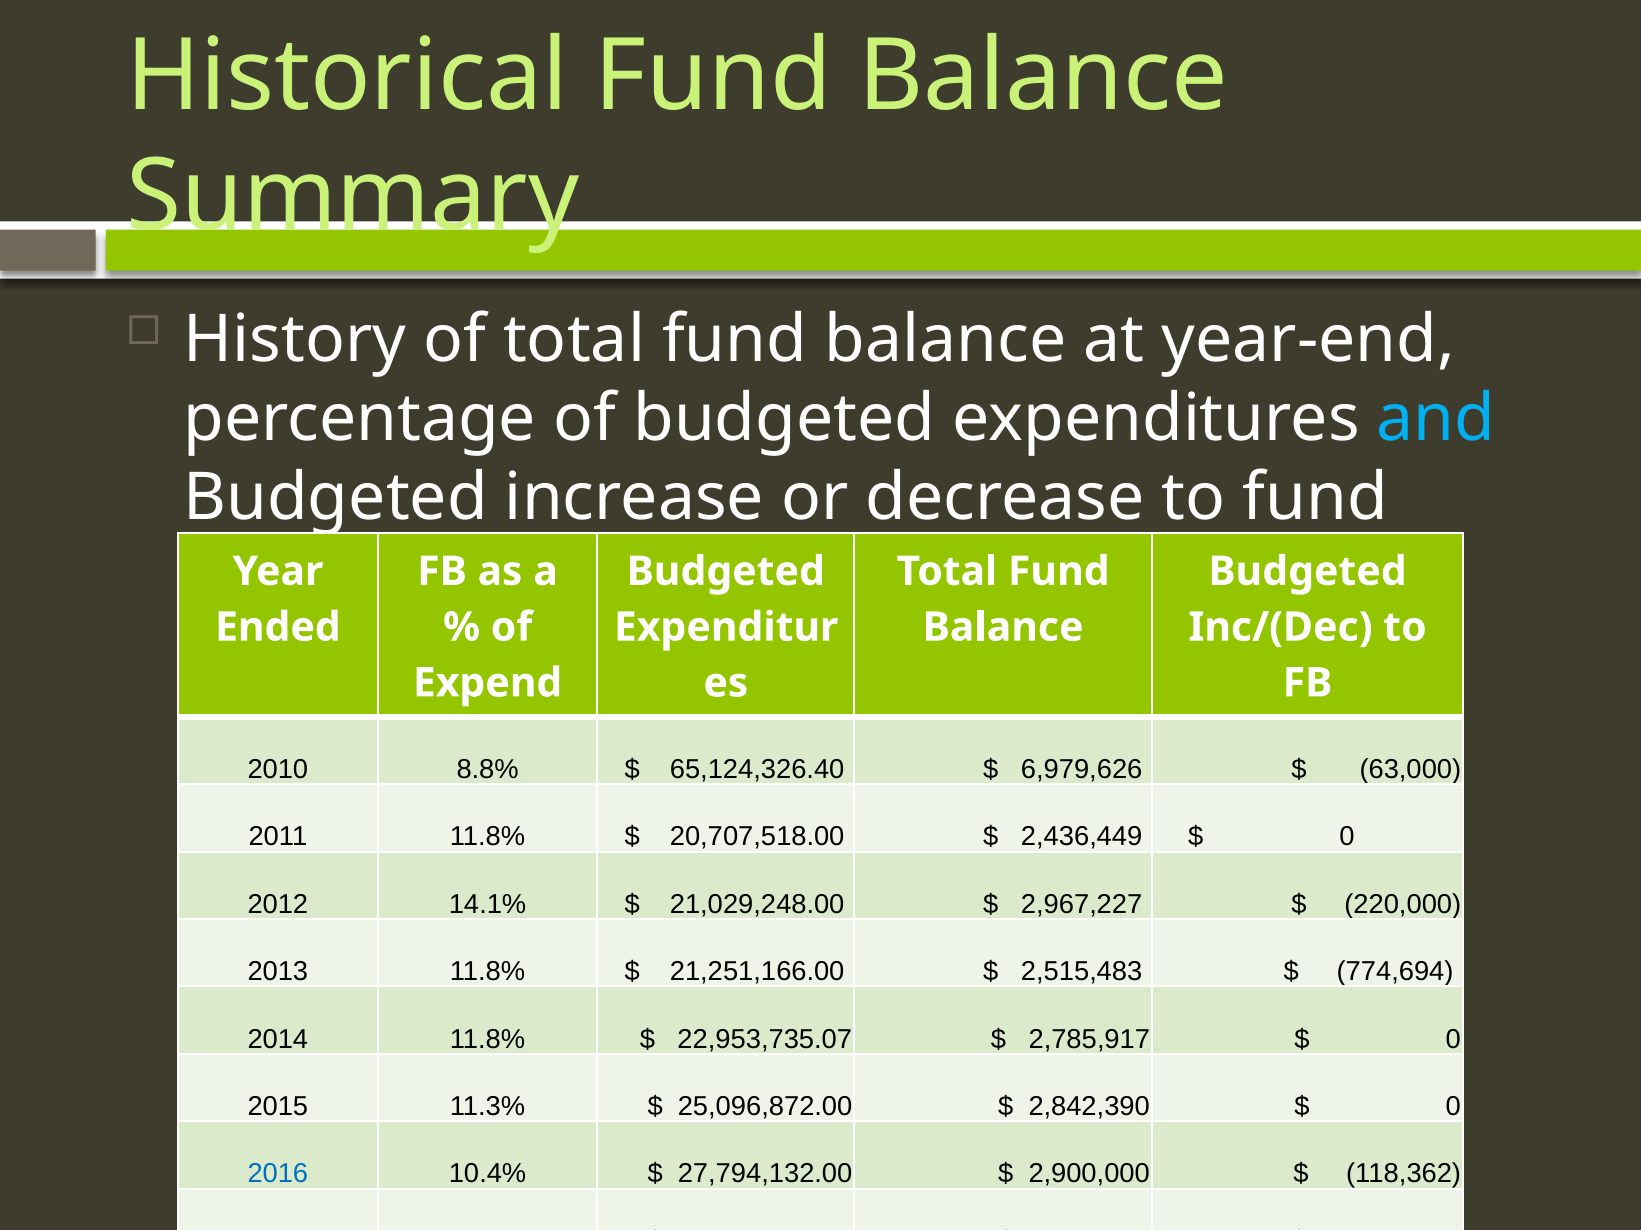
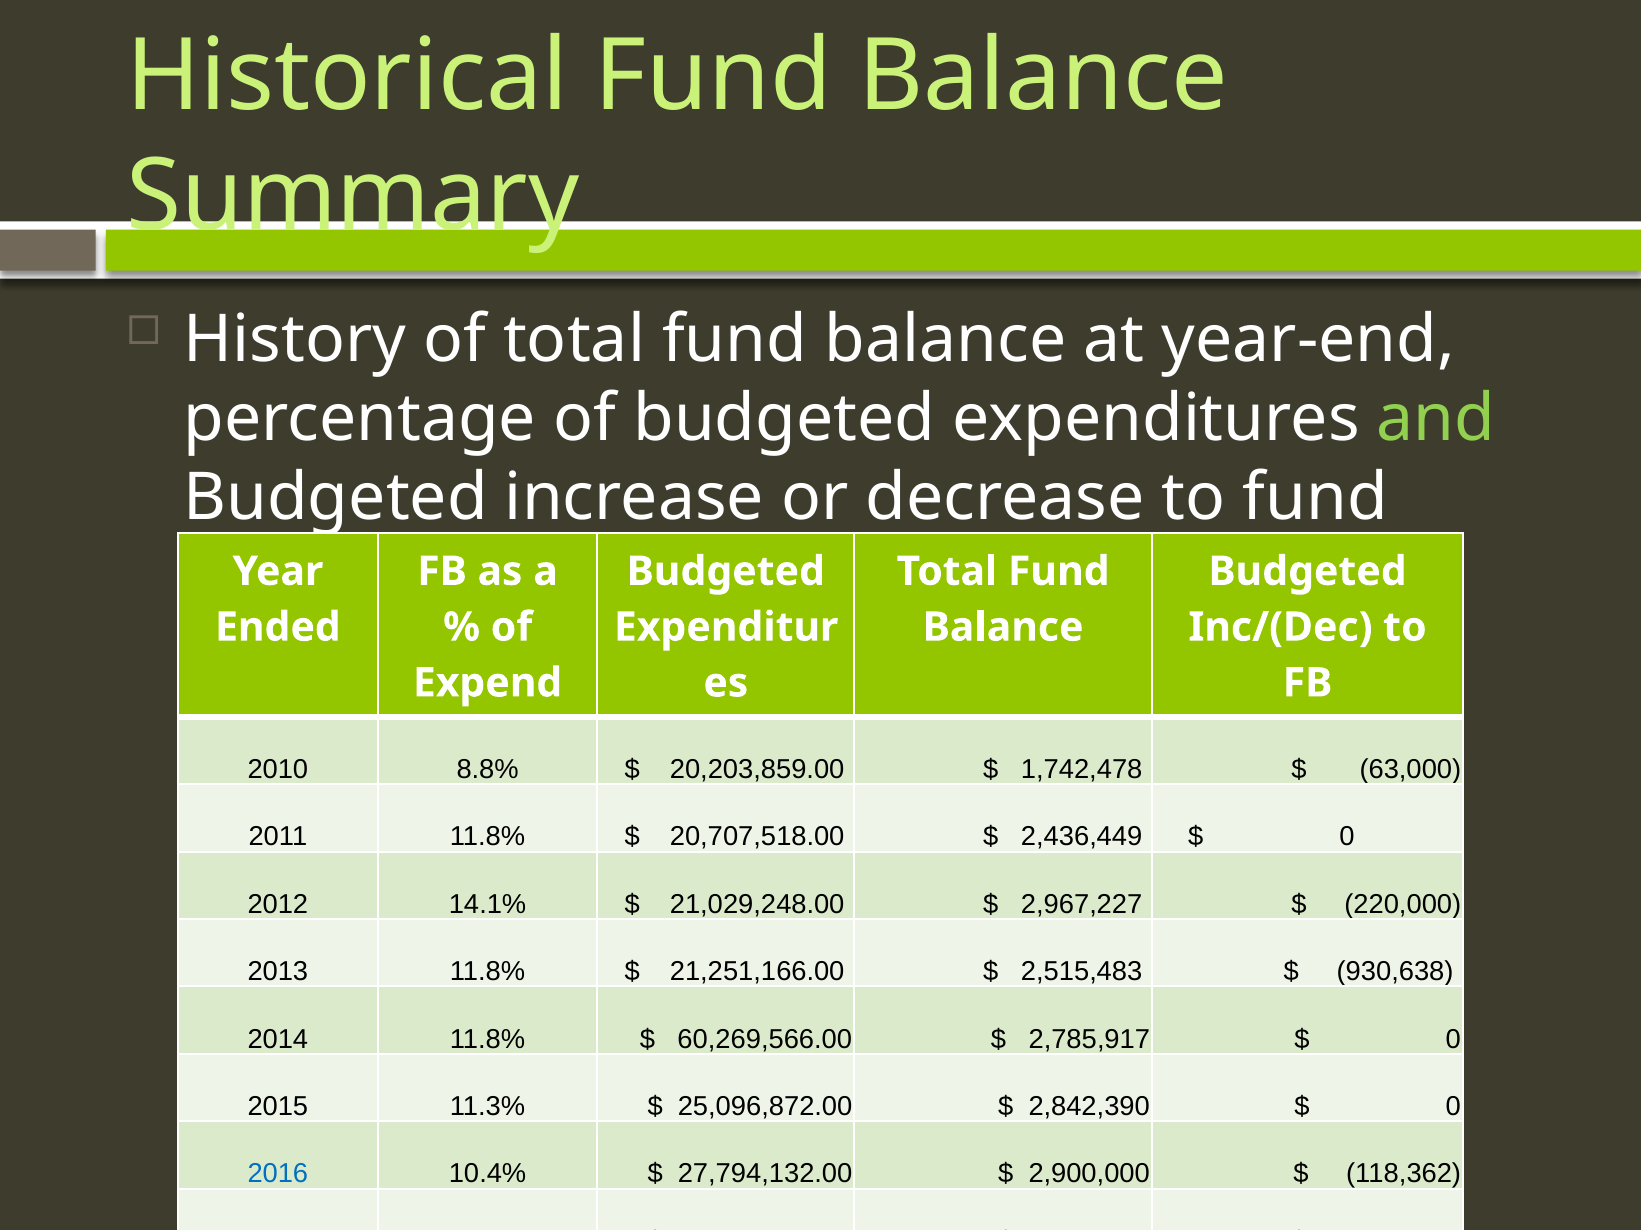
and colour: light blue -> light green (1436, 419)
65,124,326.40: 65,124,326.40 -> 20,203,859.00 (757, 770)
6,979,626: 6,979,626 -> 1,742,478 (1082, 770)
774,694: 774,694 -> 930,638 (1395, 972)
22,953,735.07: 22,953,735.07 -> 60,269,566.00 (765, 1040)
